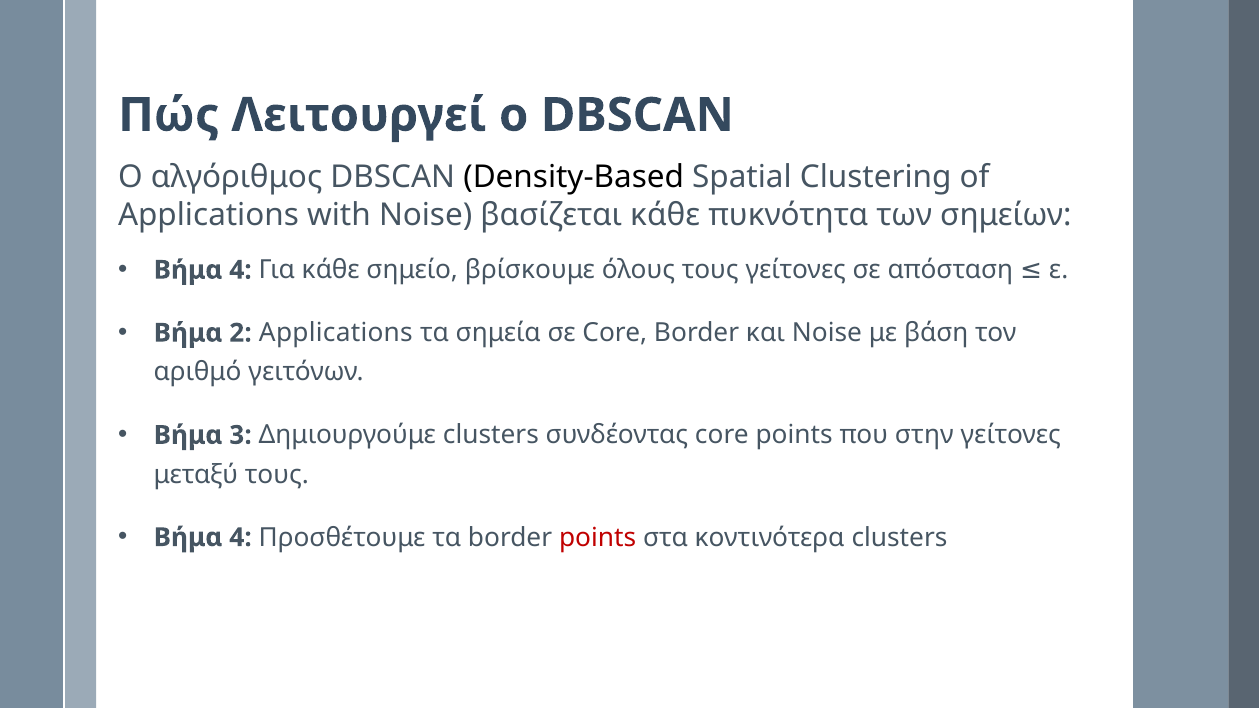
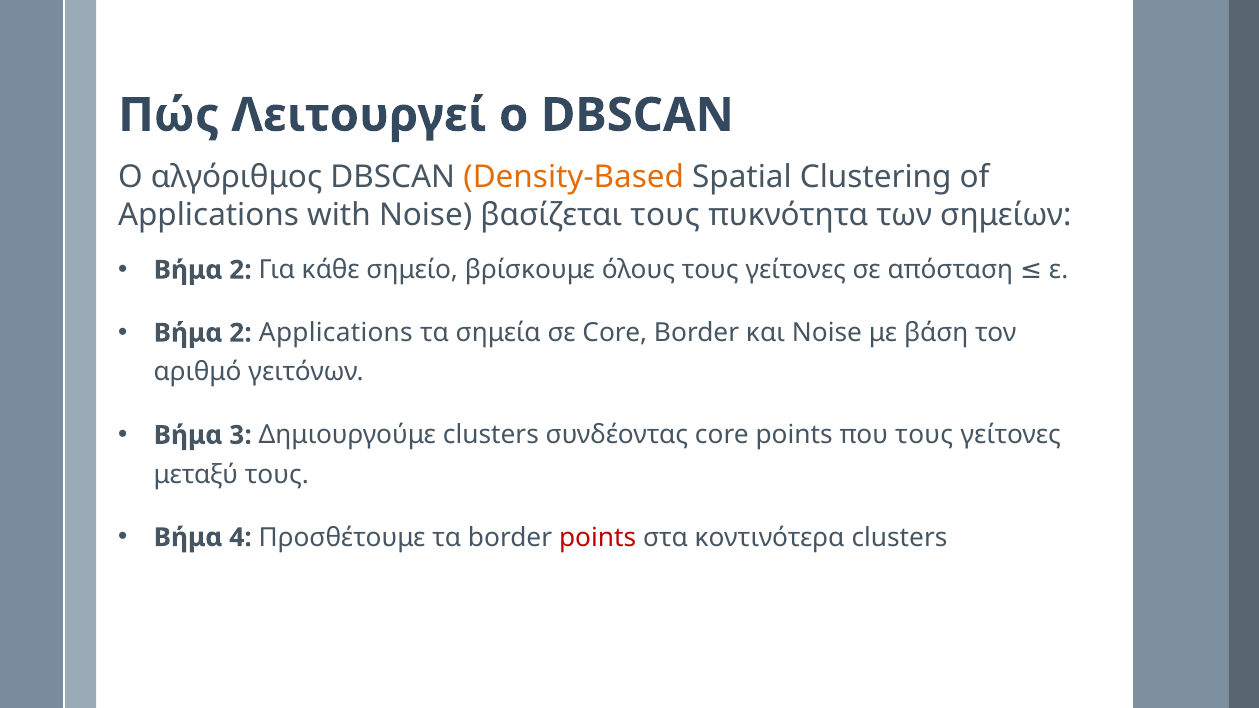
Density-Based colour: black -> orange (574, 177)
βασίζεται κάθε: κάθε -> τους (665, 215)
4: 4 -> 2 (240, 270)
που στην: στην -> τους (924, 435)
